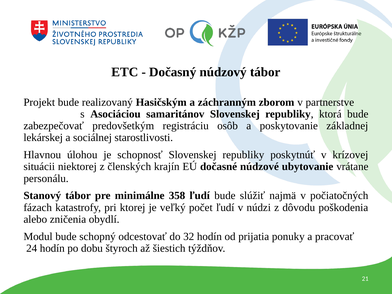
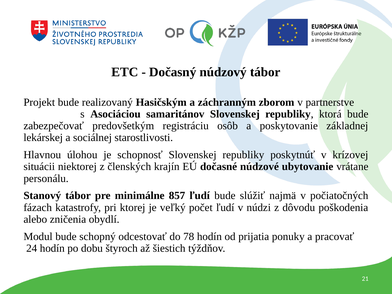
358: 358 -> 857 (177, 196)
32: 32 -> 78 (189, 236)
